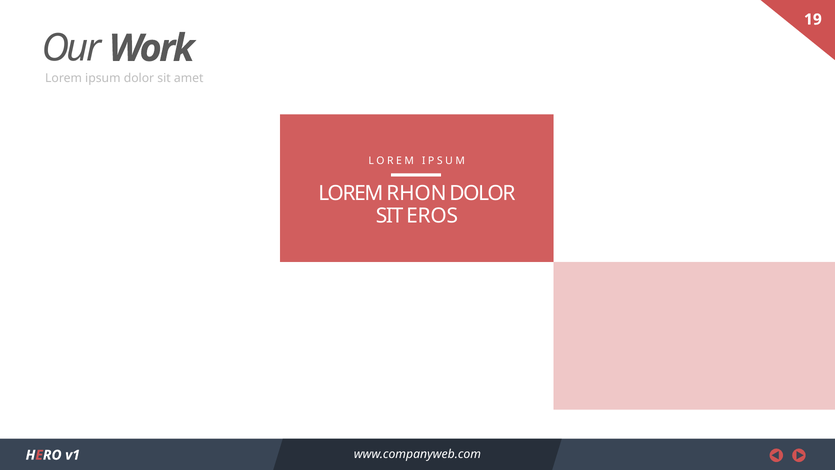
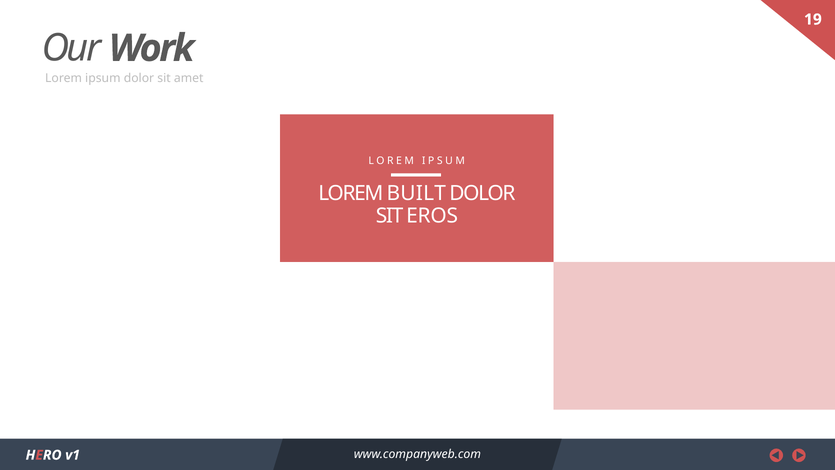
RHON: RHON -> BUILT (416, 193)
